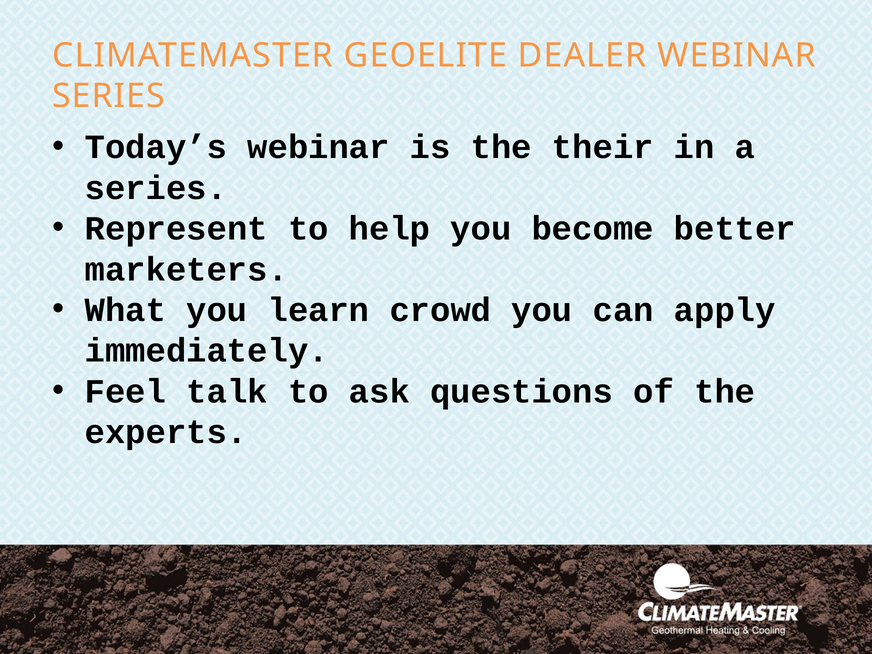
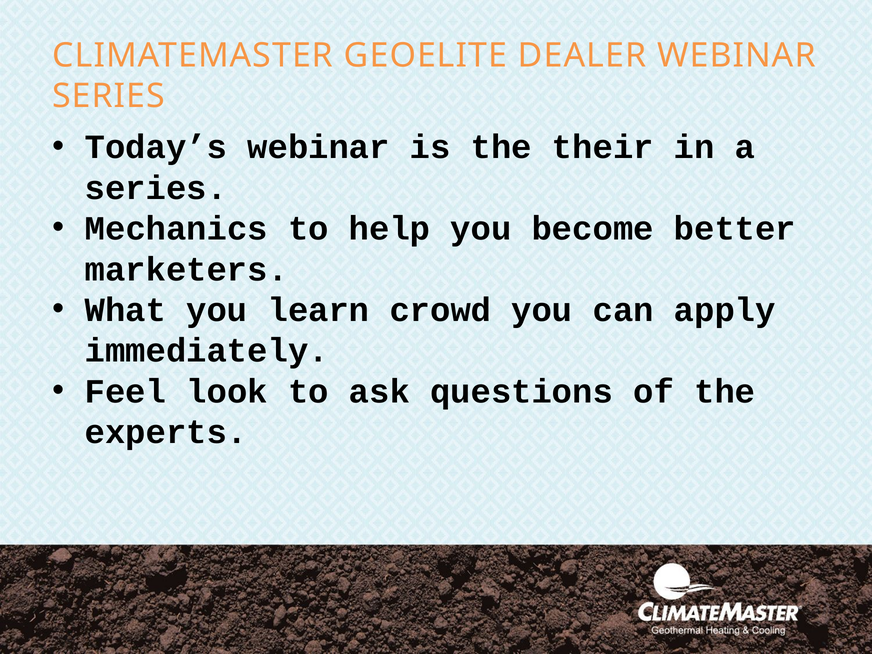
Represent: Represent -> Mechanics (176, 229)
talk: talk -> look (227, 392)
